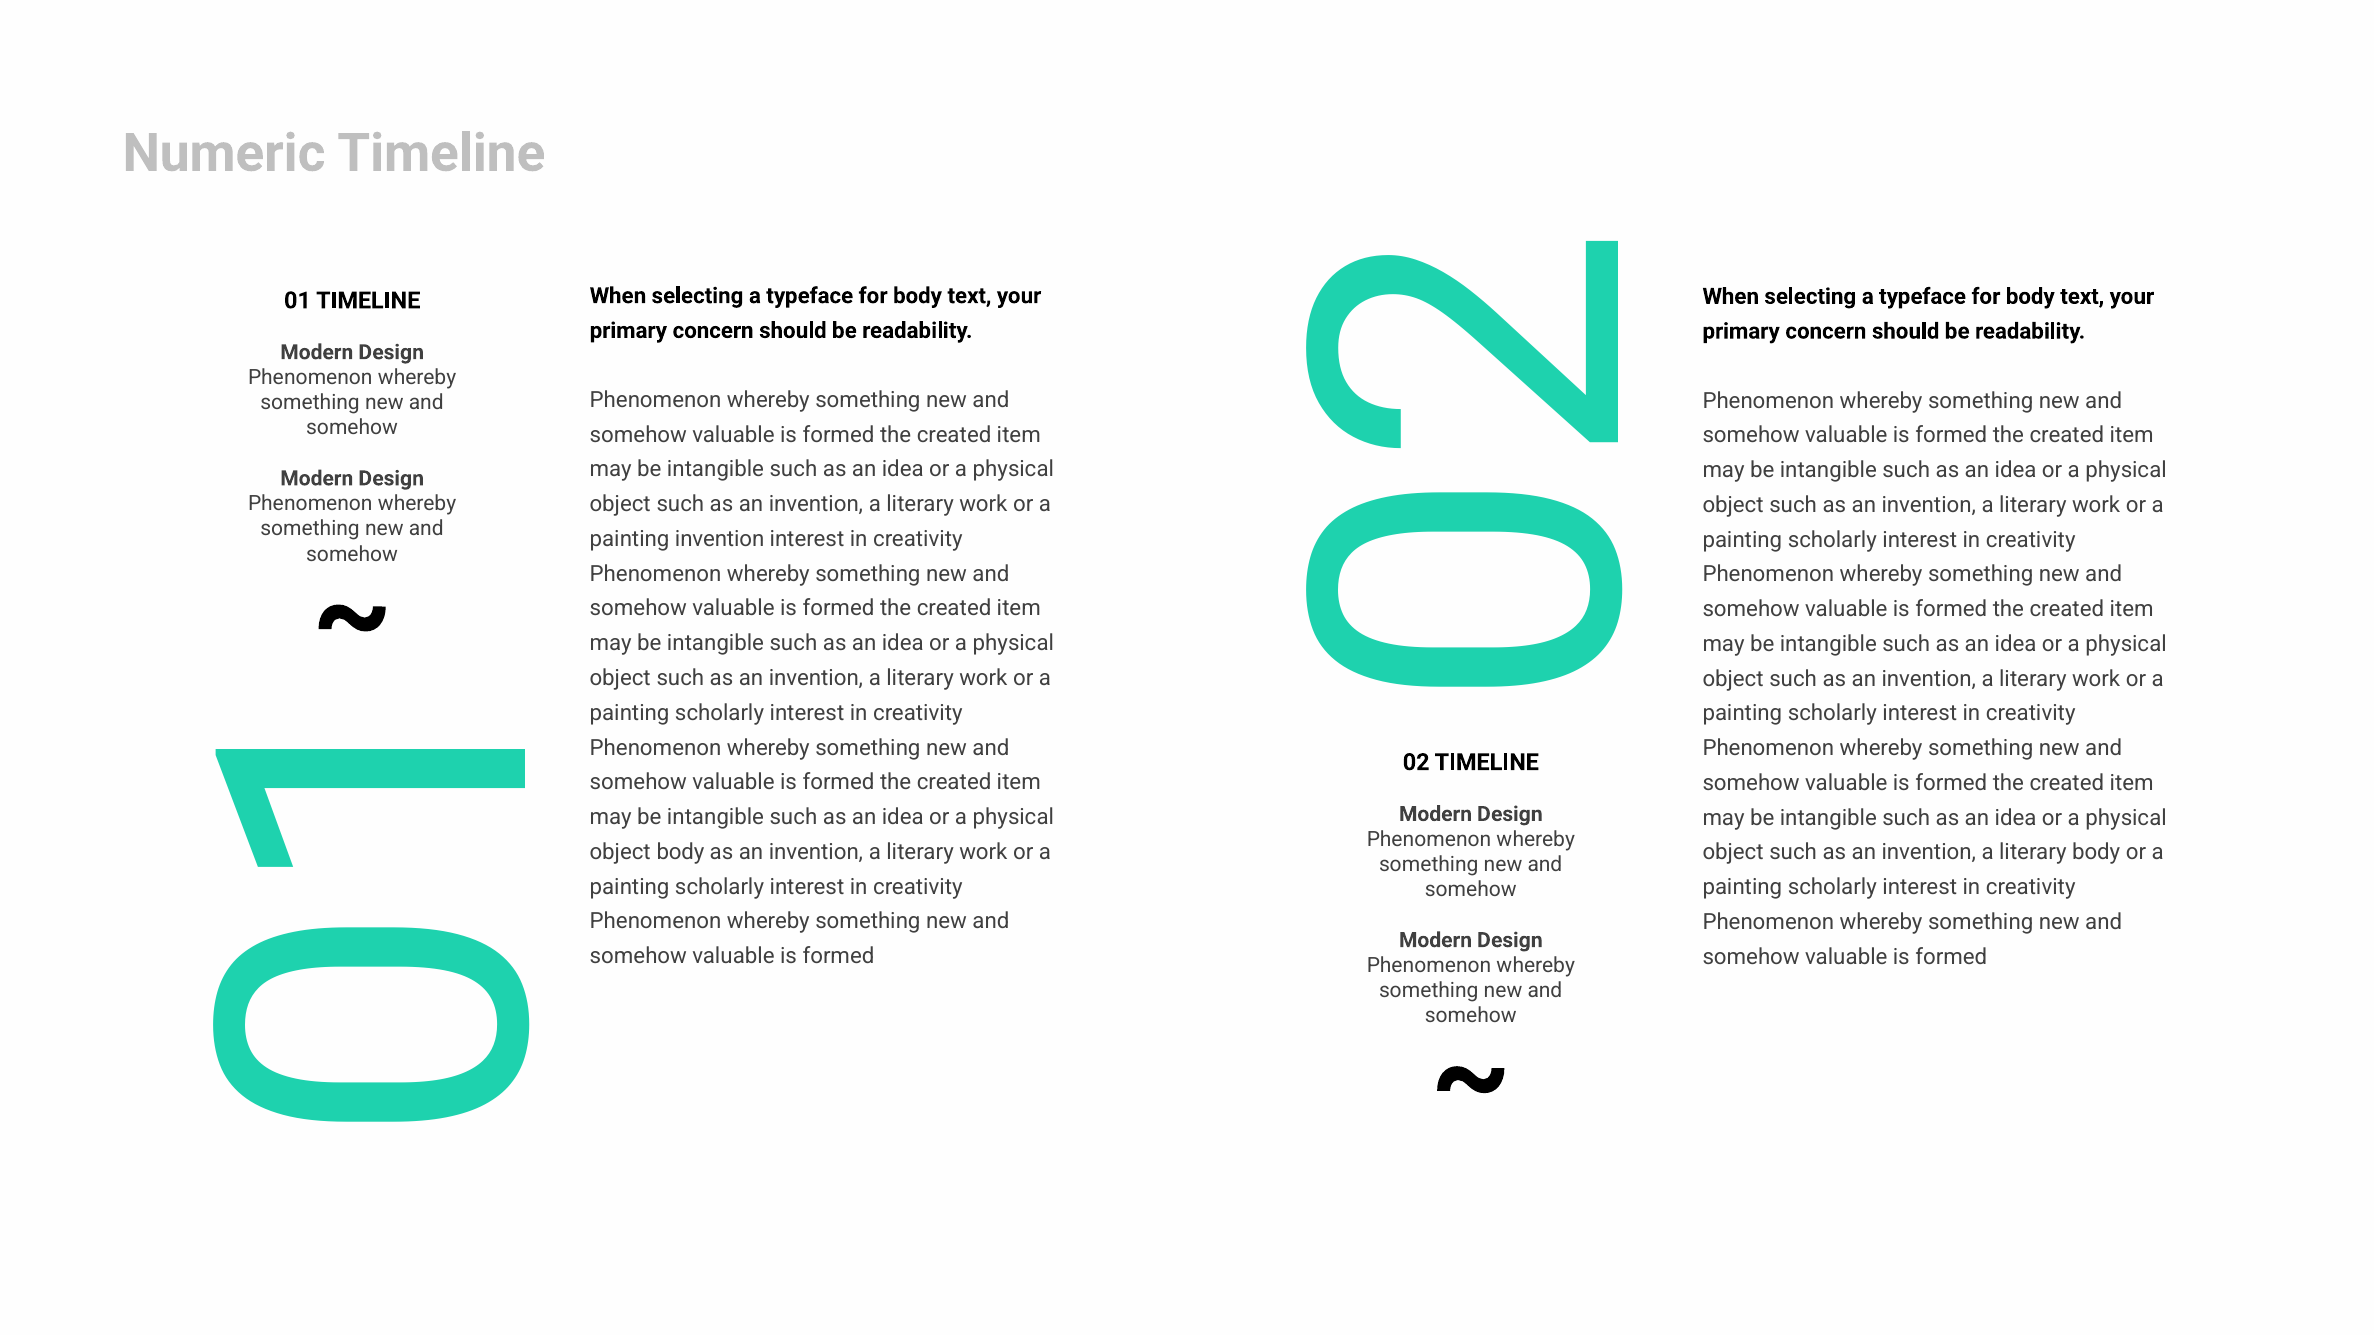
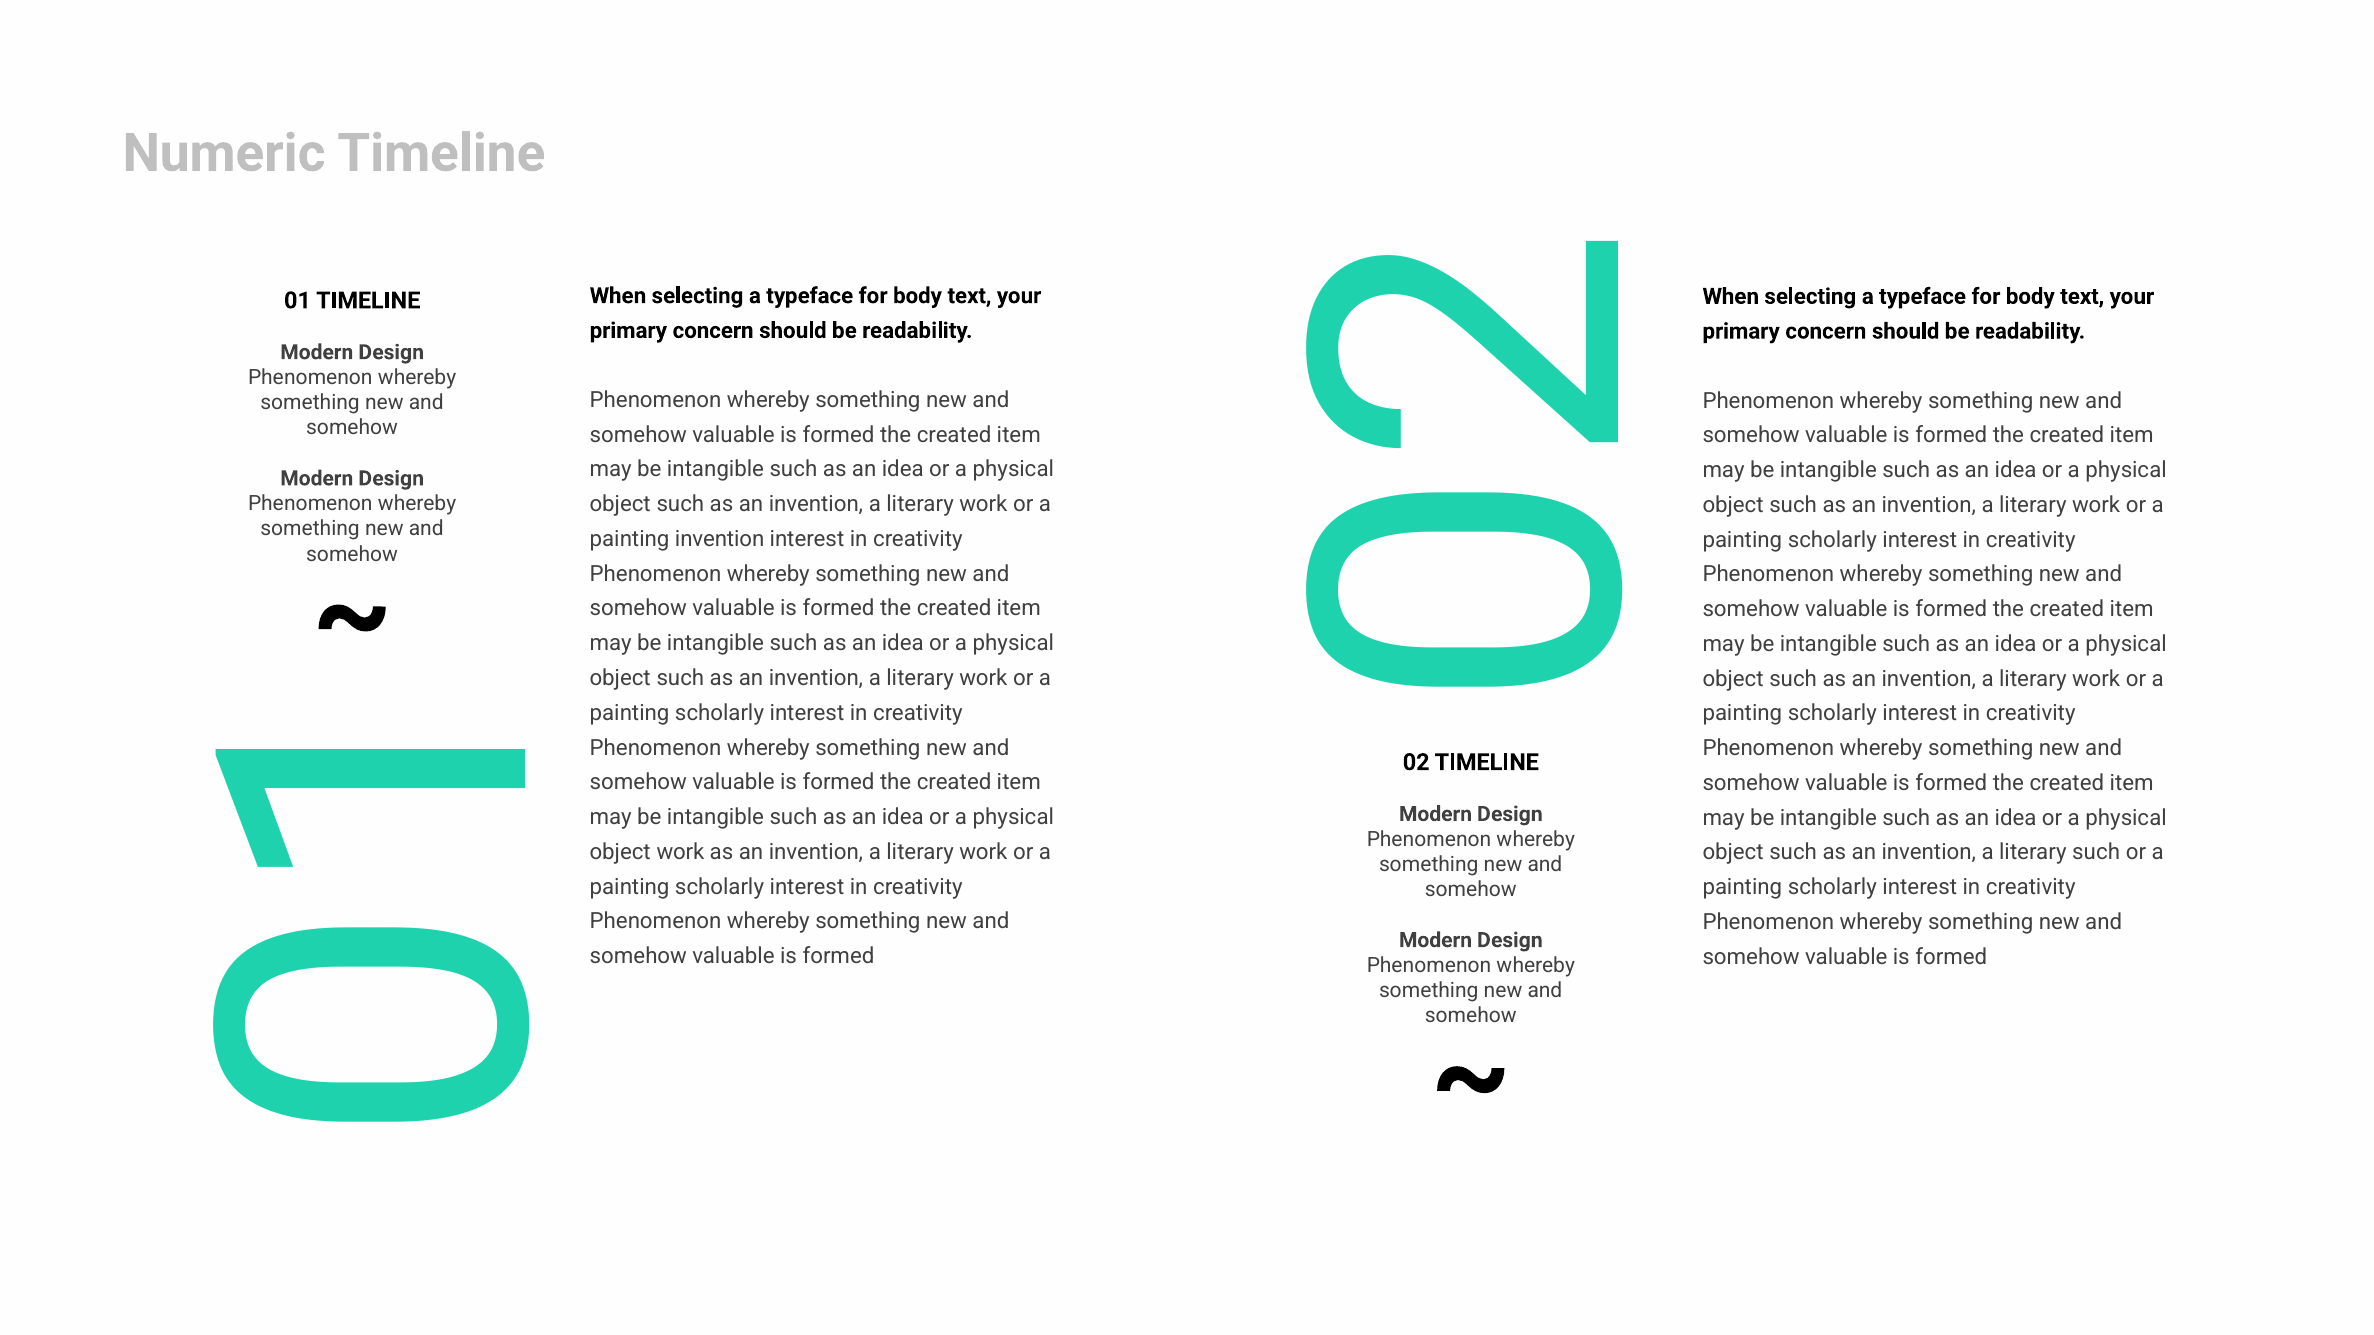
body: body -> work (680, 852)
literary body: body -> such (2096, 853)
